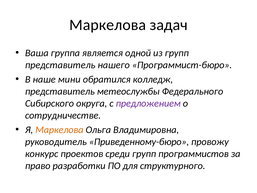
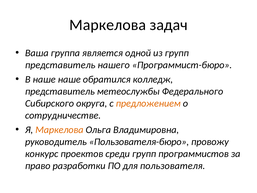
наше мини: мини -> наше (69, 79)
предложением colour: purple -> orange (148, 103)
Приведенному-бюро: Приведенному-бюро -> Пользователя-бюро (139, 142)
структурного: структурного -> пользователя (173, 166)
